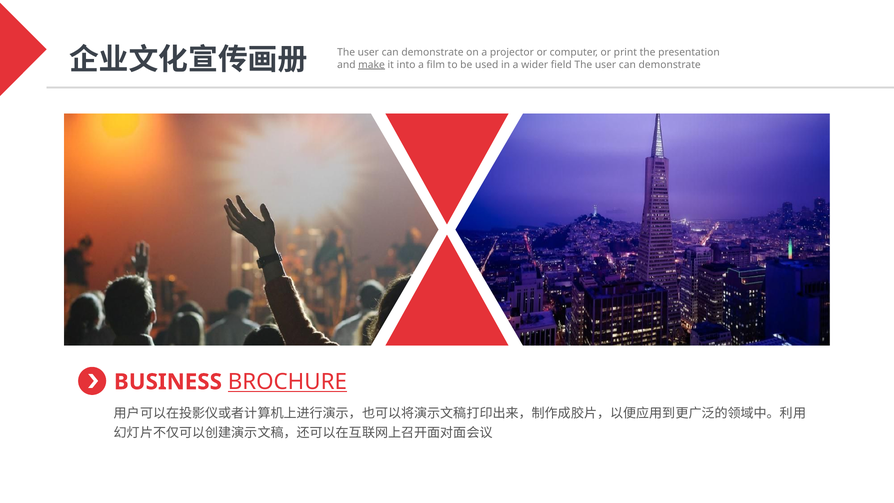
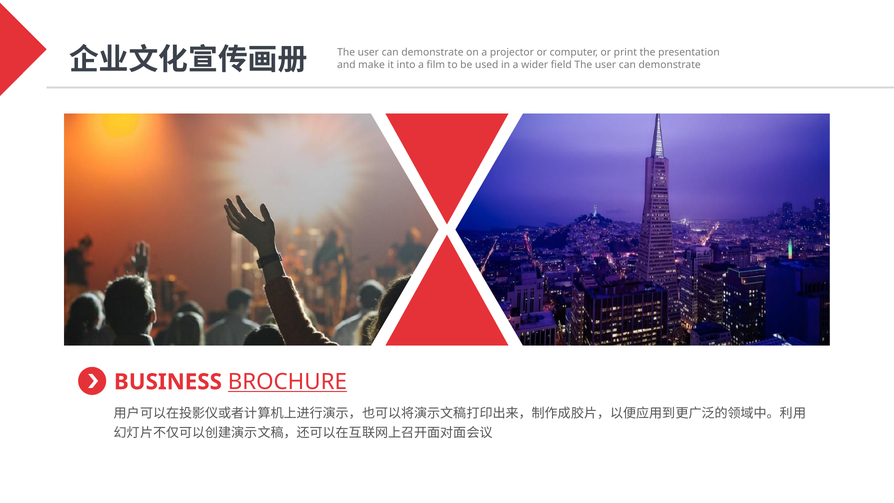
make underline: present -> none (372, 65)
